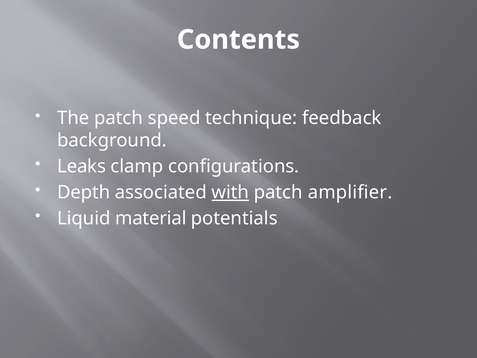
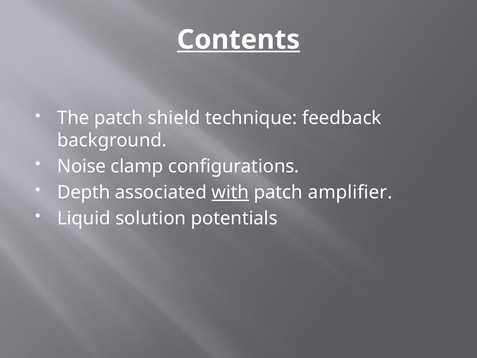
Contents underline: none -> present (238, 40)
speed: speed -> shield (174, 118)
Leaks: Leaks -> Noise (82, 166)
material: material -> solution (151, 218)
